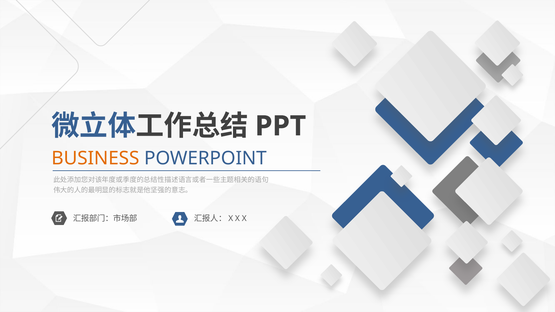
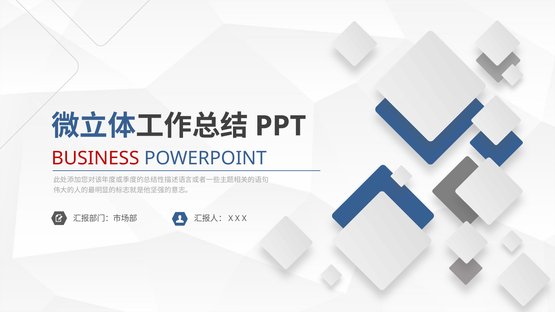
BUSINESS colour: orange -> red (95, 158)
